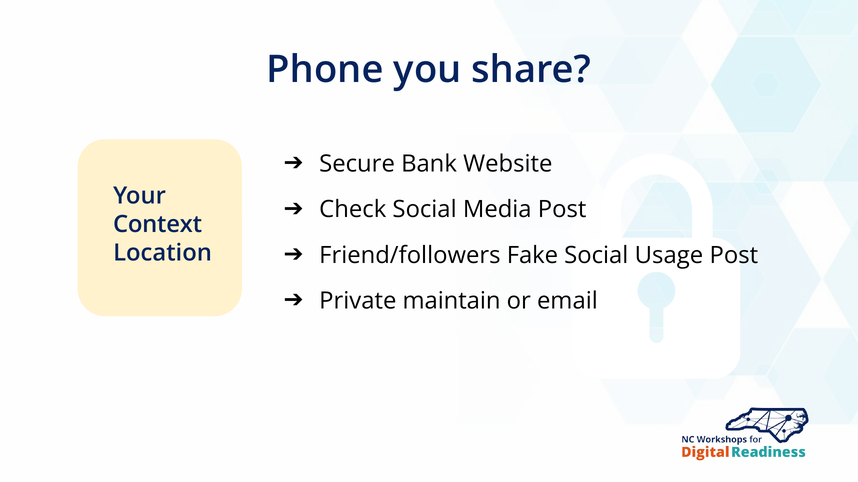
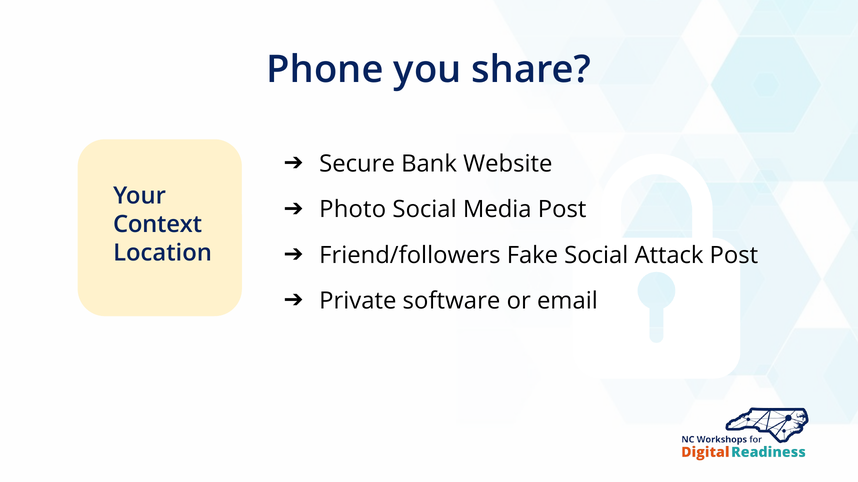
Check: Check -> Photo (353, 210)
Usage: Usage -> Attack (669, 256)
maintain: maintain -> software (451, 301)
